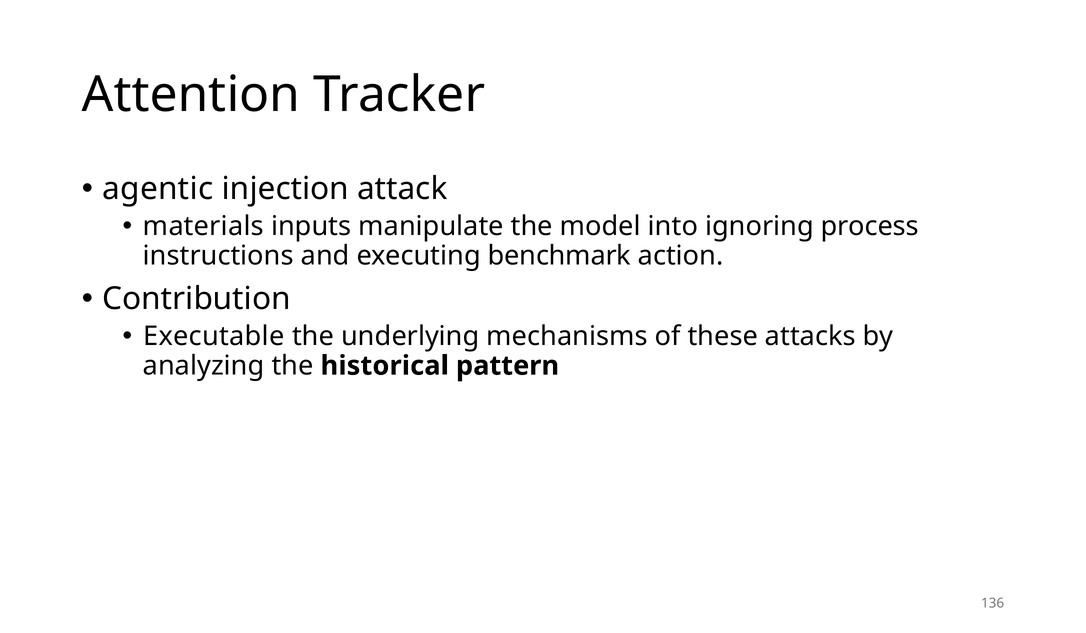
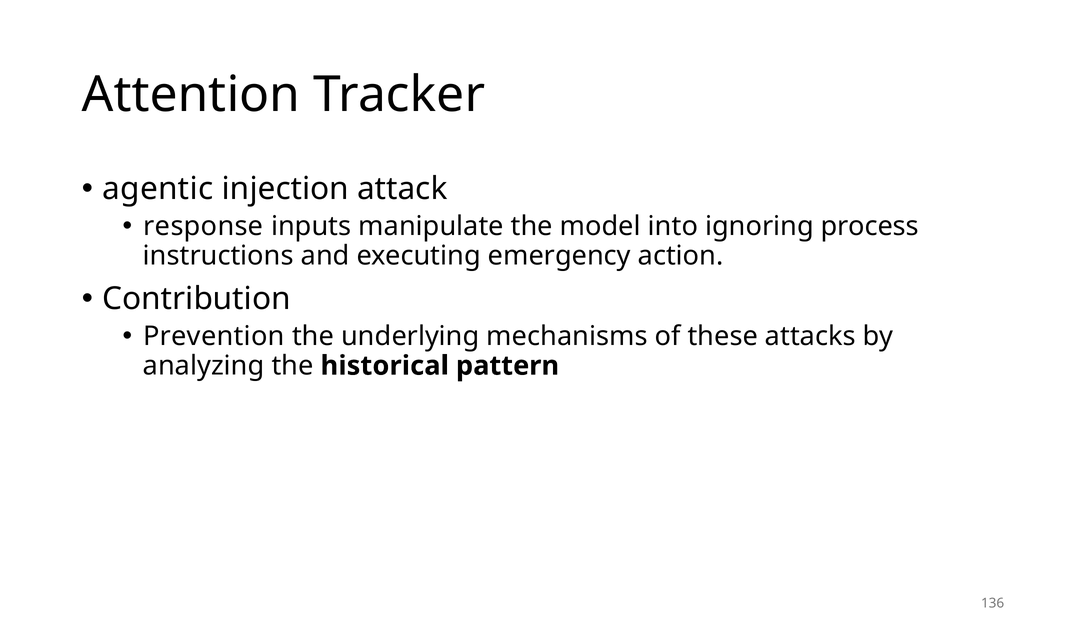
materials: materials -> response (203, 226)
benchmark: benchmark -> emergency (559, 256)
Executable: Executable -> Prevention (214, 336)
